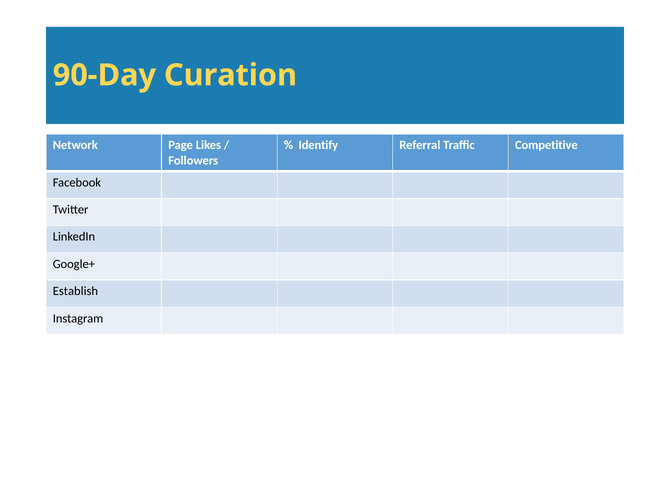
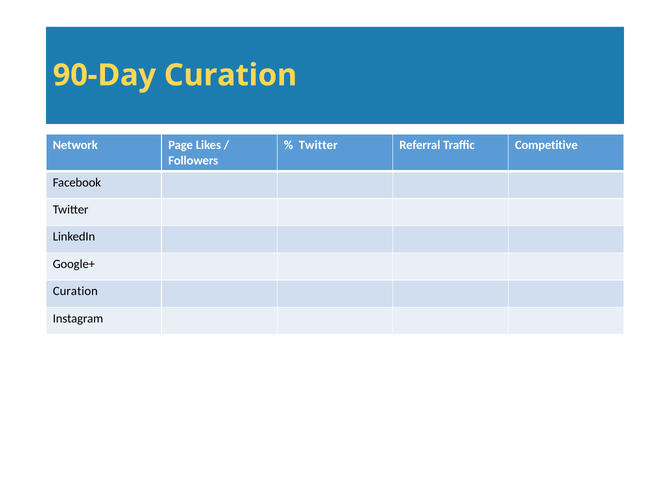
Identify: Identify -> Twitter (318, 145)
Establish: Establish -> Curation (75, 291)
